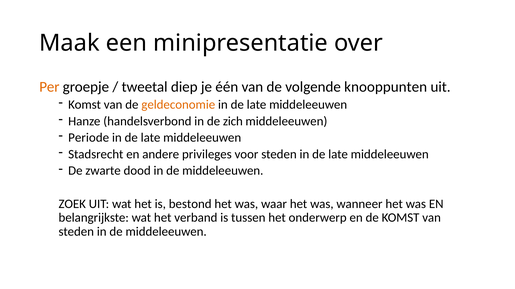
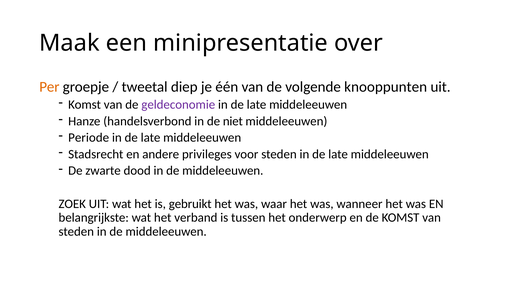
geldeconomie colour: orange -> purple (178, 105)
zich: zich -> niet (233, 121)
bestond: bestond -> gebruikt (190, 204)
